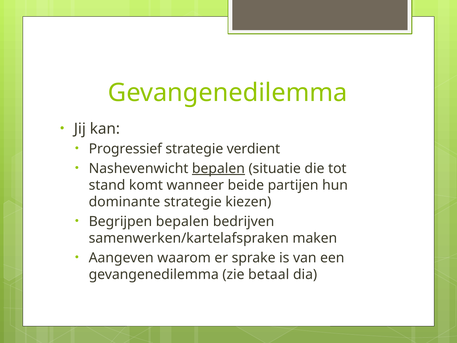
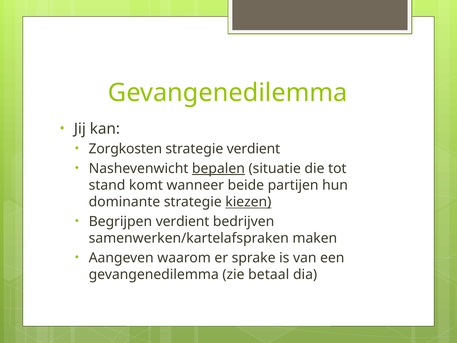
Progressief: Progressief -> Zorgkosten (125, 149)
kiezen underline: none -> present (248, 202)
Begrijpen bepalen: bepalen -> verdient (183, 221)
